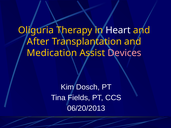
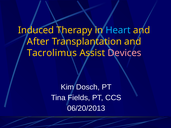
Oliguria: Oliguria -> Induced (36, 30)
Heart colour: white -> light blue (118, 30)
Medication: Medication -> Tacrolimus (52, 53)
